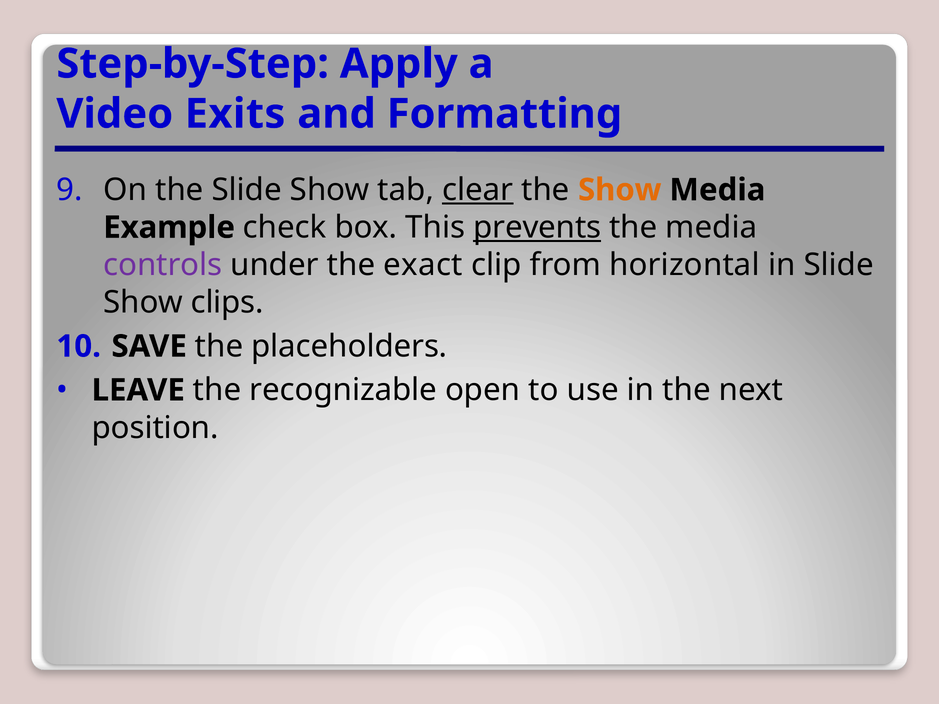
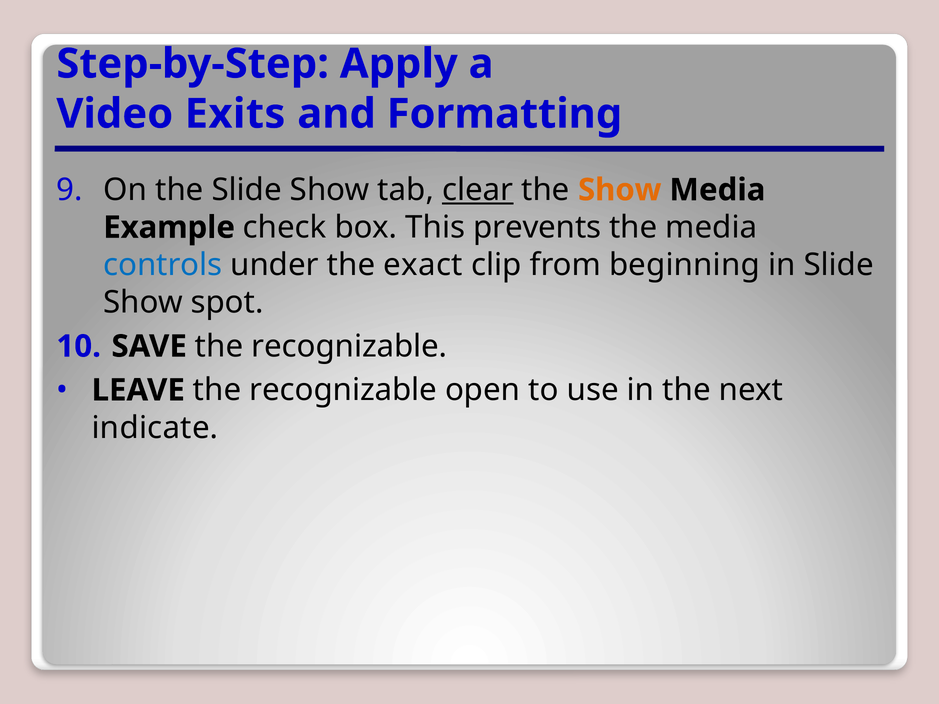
prevents underline: present -> none (537, 228)
controls colour: purple -> blue (163, 265)
horizontal: horizontal -> beginning (684, 265)
clips: clips -> spot (227, 303)
SAVE the placeholders: placeholders -> recognizable (349, 346)
position: position -> indicate (155, 428)
